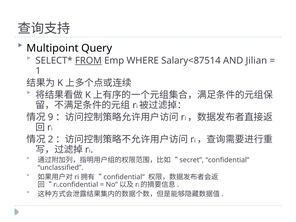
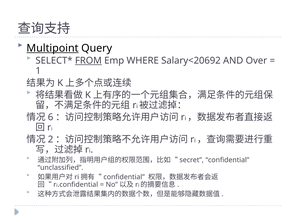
Multipoint underline: none -> present (53, 48)
Salary<87514: Salary<87514 -> Salary<20692 (191, 61)
Jilian: Jilian -> Over (256, 61)
9: 9 -> 6 (51, 117)
